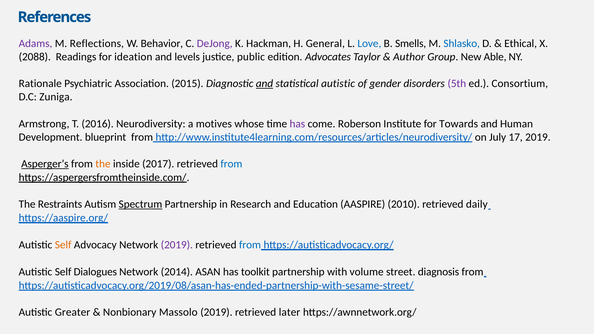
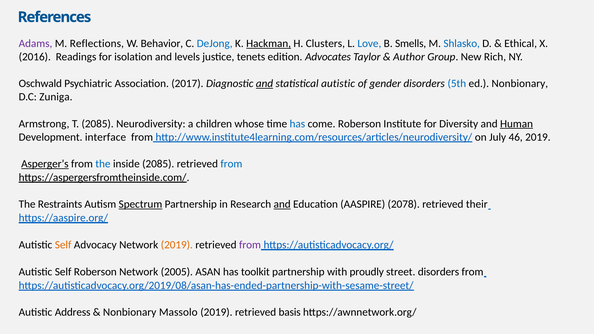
DeJong colour: purple -> blue (215, 44)
Hackman underline: none -> present (269, 44)
General: General -> Clusters (325, 44)
2088: 2088 -> 2016 (35, 57)
ideation: ideation -> isolation (133, 57)
public: public -> tenets (251, 57)
Able: Able -> Rich (495, 57)
Rationale: Rationale -> Oschwald (40, 84)
2015: 2015 -> 2017 (187, 84)
5th colour: purple -> blue (457, 84)
ed Consortium: Consortium -> Nonbionary (520, 84)
T 2016: 2016 -> 2085 (98, 124)
motives: motives -> children (214, 124)
has colour: purple -> blue (297, 124)
Towards: Towards -> Diversity (459, 124)
Human underline: none -> present (517, 124)
blueprint: blueprint -> interface (106, 137)
17: 17 -> 46 (516, 137)
the colour: orange -> blue (103, 164)
inside 2017: 2017 -> 2085 (158, 164)
and underline: none -> present (282, 204)
2010: 2010 -> 2078 (404, 204)
daily: daily -> their (477, 204)
2019 colour: purple -> orange (177, 245)
from colour: blue -> purple (250, 245)
Self Dialogues: Dialogues -> Roberson (95, 272)
2014: 2014 -> 2005 (177, 272)
volume: volume -> proudly (367, 272)
street diagnosis: diagnosis -> disorders (439, 272)
Greater: Greater -> Address (73, 312)
later: later -> basis (290, 312)
